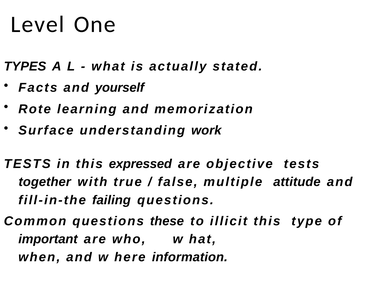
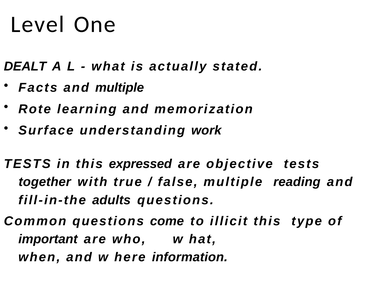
TYPES: TYPES -> DEALT (25, 67)
and yourself: yourself -> multiple (120, 88)
attitude: attitude -> reading (297, 182)
failing: failing -> adults (111, 200)
these: these -> come (167, 222)
